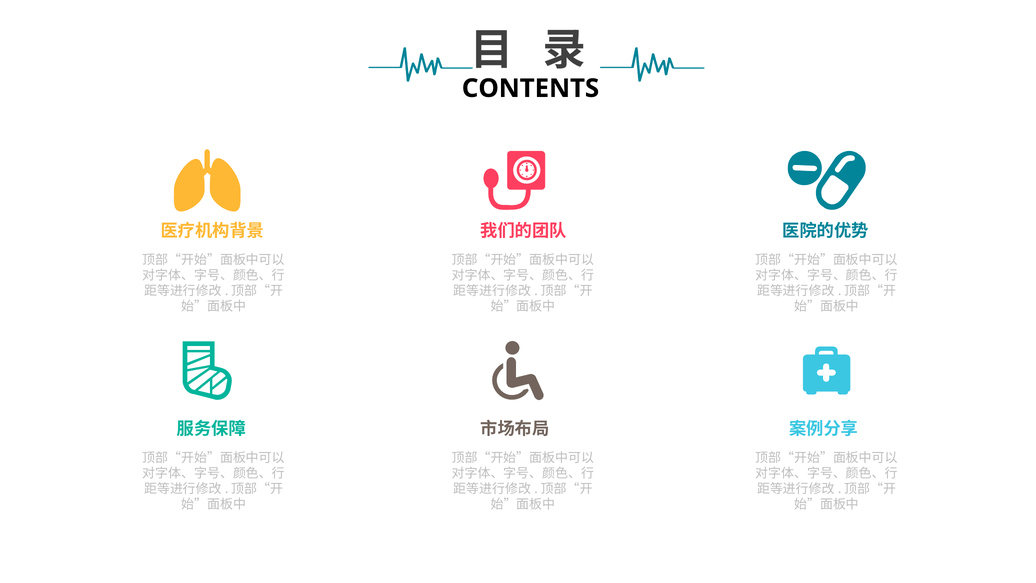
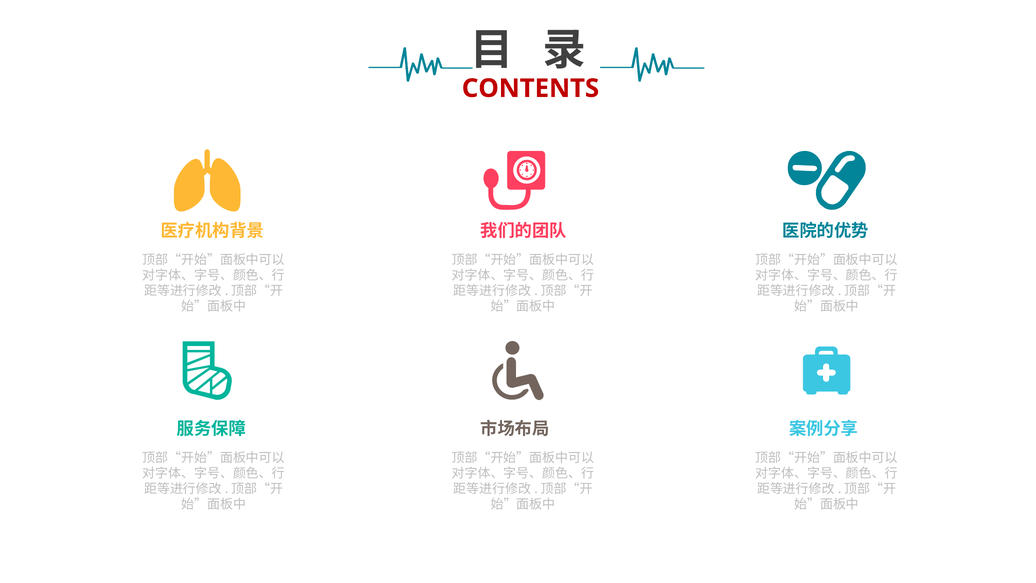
CONTENTS colour: black -> red (530, 88)
